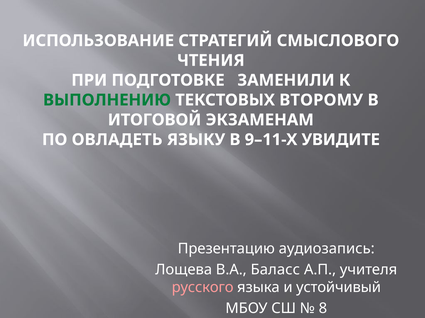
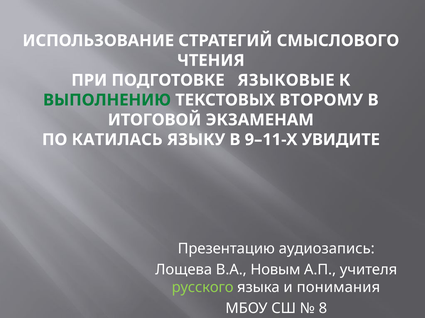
ЗАМЕНИЛИ: ЗАМЕНИЛИ -> ЯЗЫКОВЫЕ (286, 80)
ОВЛАДЕТЬ: ОВЛАДЕТЬ -> КАТИЛАСЬ (117, 140)
Баласс: Баласс -> Новым (275, 270)
русского colour: pink -> light green (203, 288)
устойчивый: устойчивый -> понимания (338, 288)
